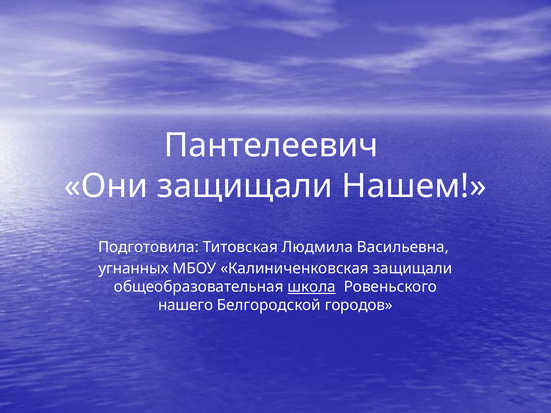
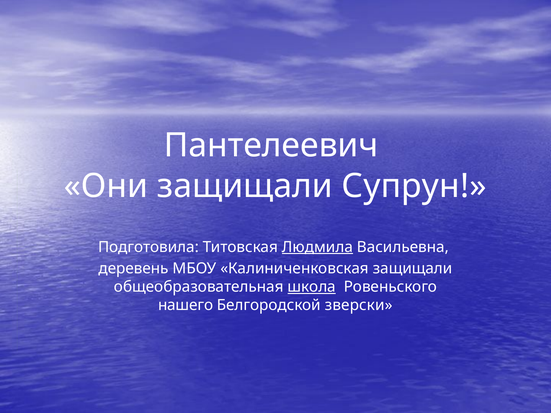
Нашем: Нашем -> Супрун (414, 186)
Людмила underline: none -> present (317, 247)
угнанных: угнанных -> деревень (134, 269)
городов: городов -> зверски (359, 305)
